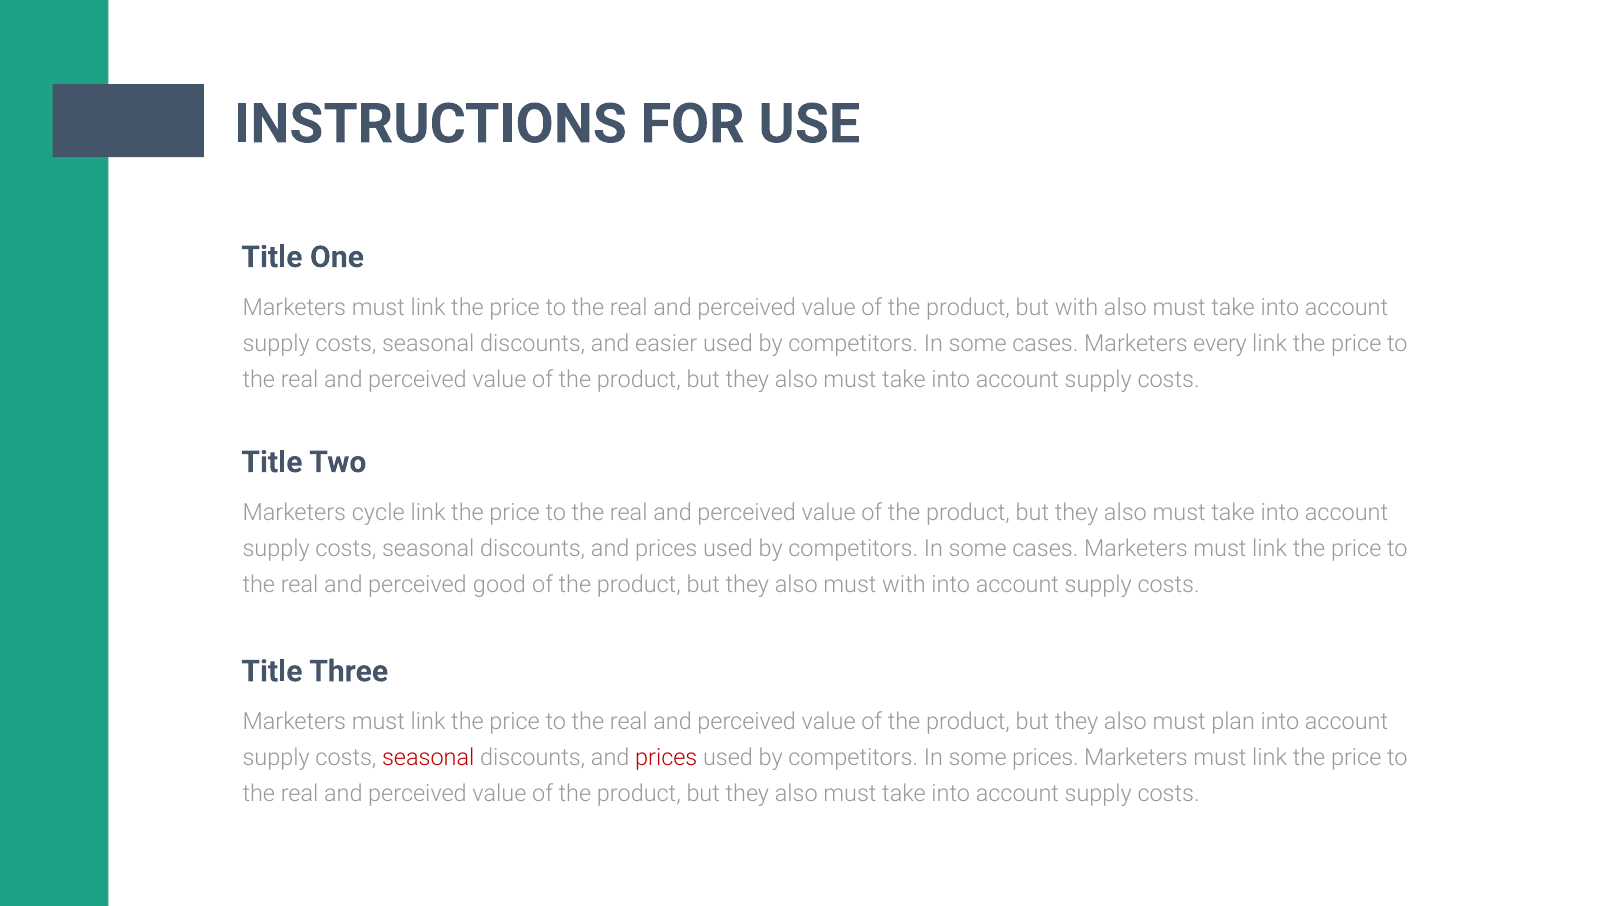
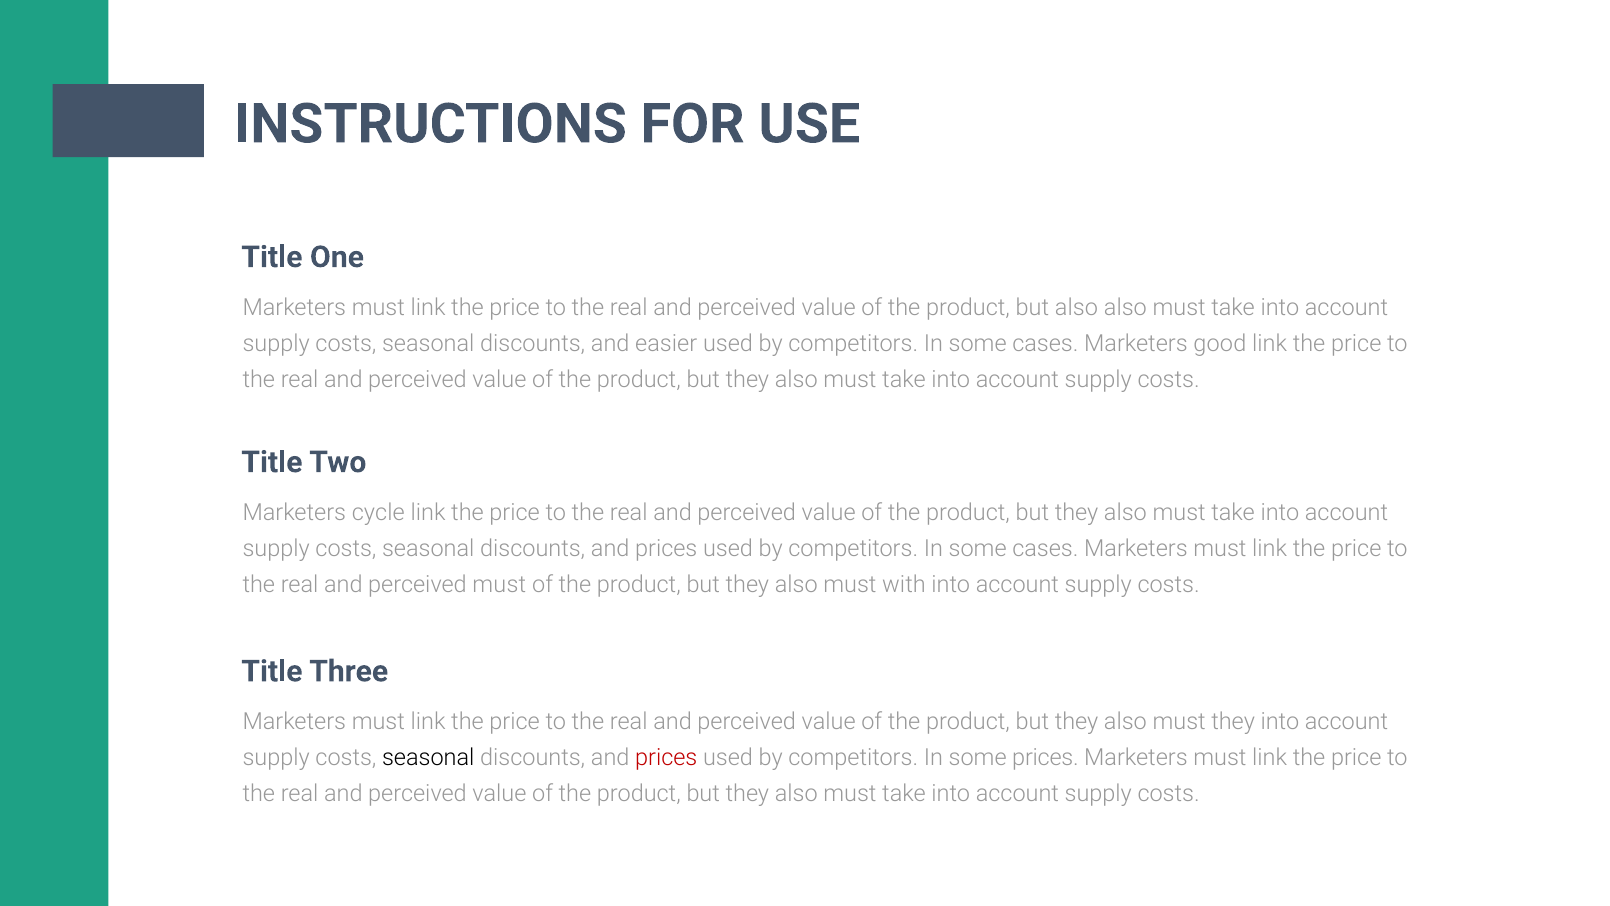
but with: with -> also (1076, 307)
every: every -> good (1220, 343)
perceived good: good -> must (499, 585)
must plan: plan -> they (1233, 722)
seasonal colour: red -> black (428, 758)
